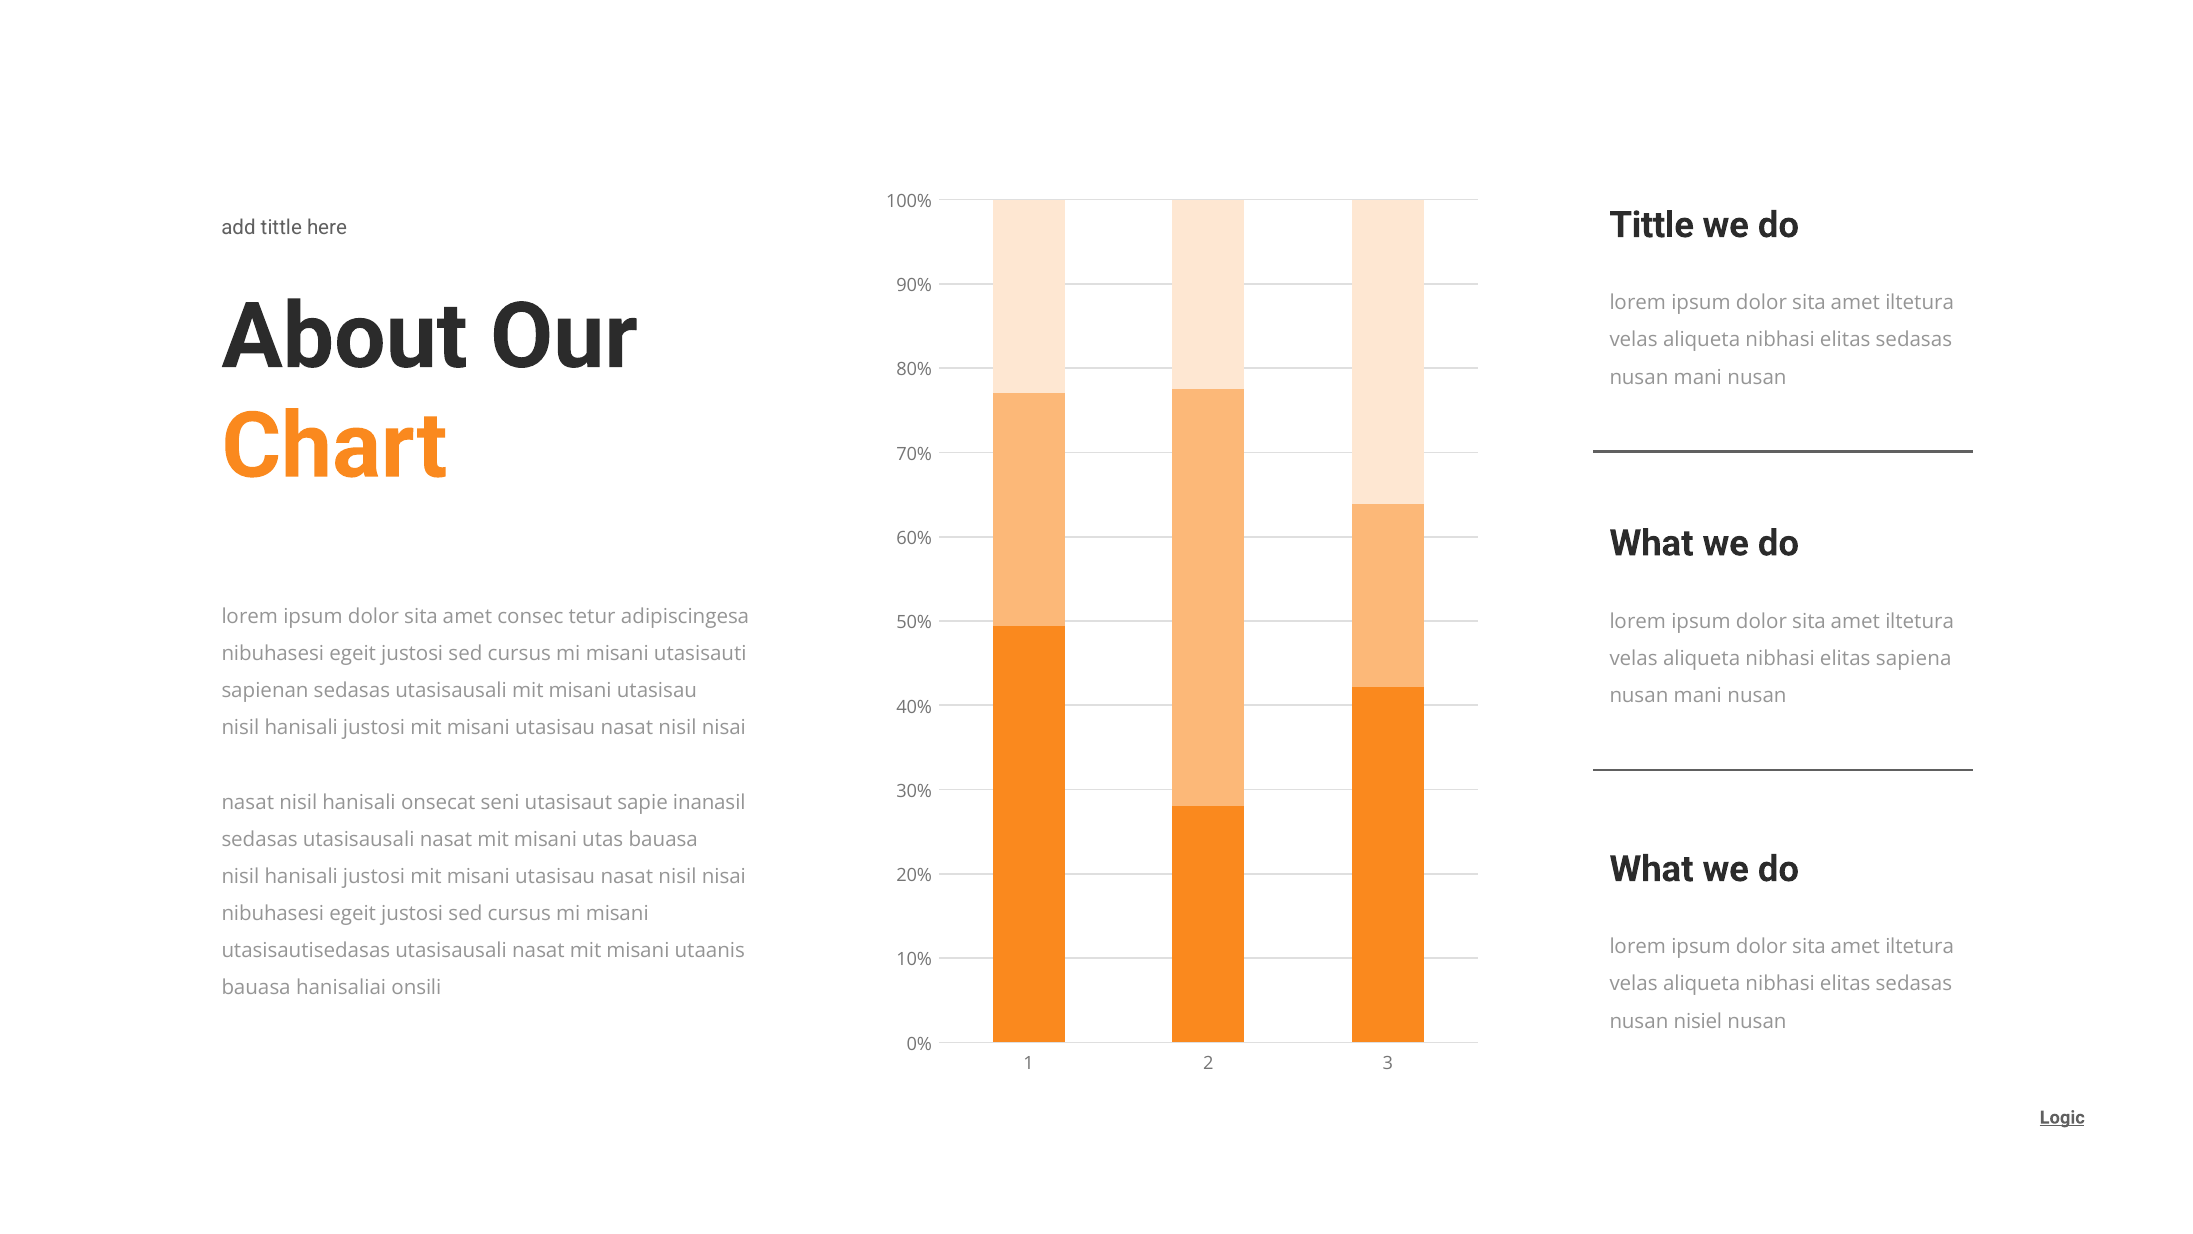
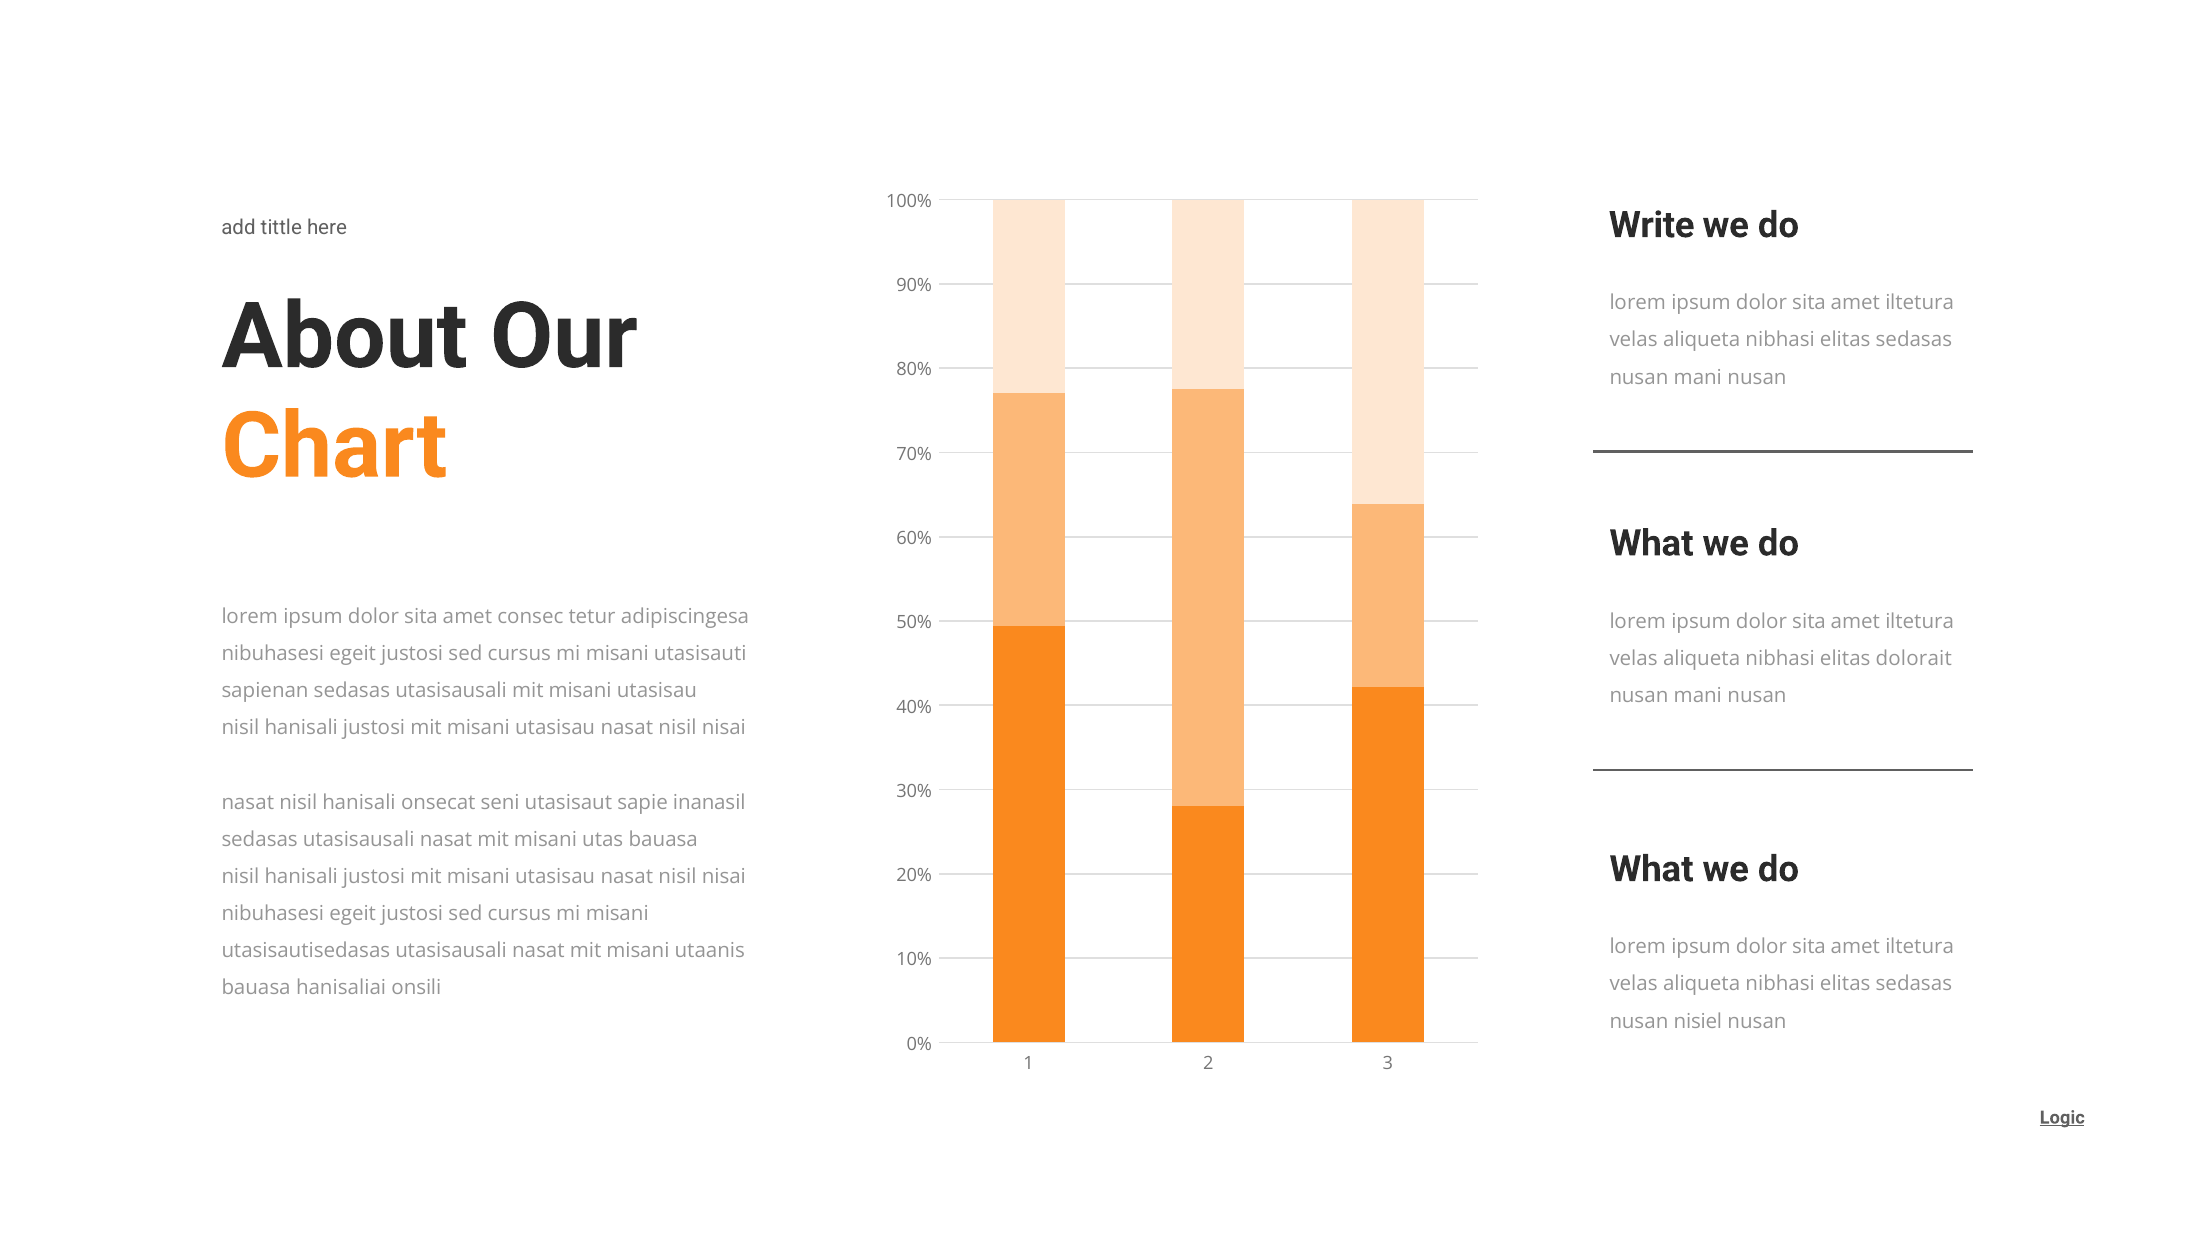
Tittle: Tittle -> Write (1652, 225)
sapiena: sapiena -> dolorait (1914, 658)
